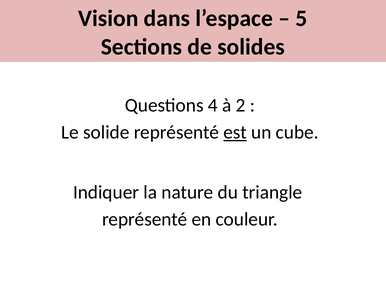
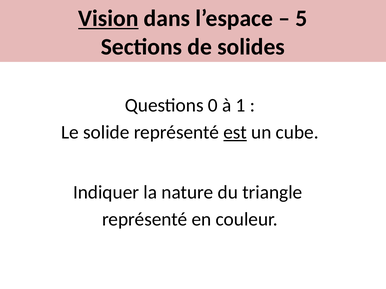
Vision underline: none -> present (108, 19)
4: 4 -> 0 (213, 106)
2: 2 -> 1 (241, 106)
